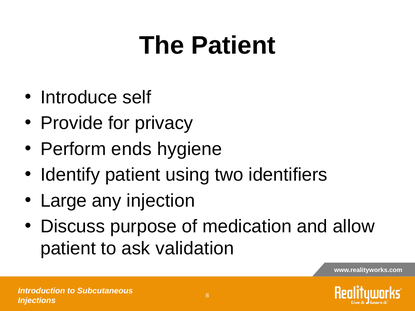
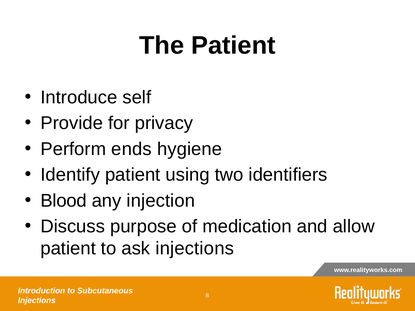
Large: Large -> Blood (64, 201)
ask validation: validation -> injections (195, 249)
